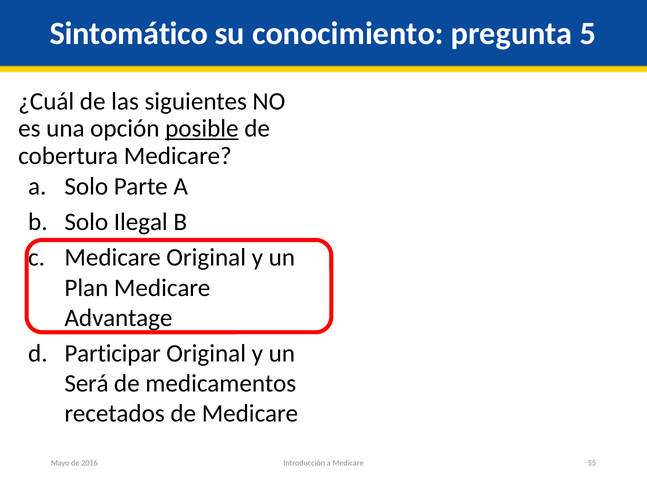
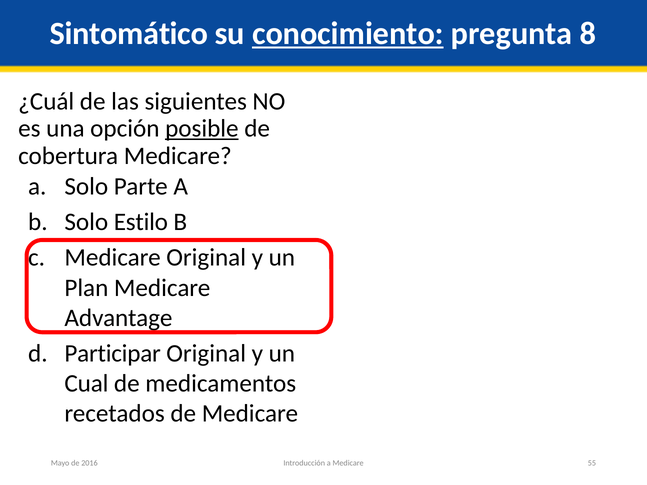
conocimiento underline: none -> present (348, 34)
5: 5 -> 8 (588, 34)
Ilegal: Ilegal -> Estilo (141, 222)
Será: Será -> Cual (86, 384)
